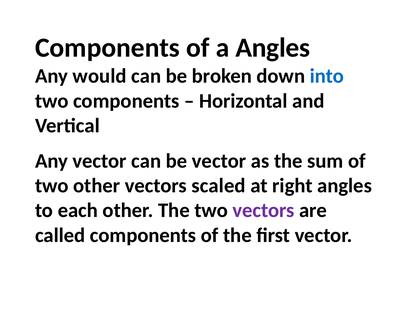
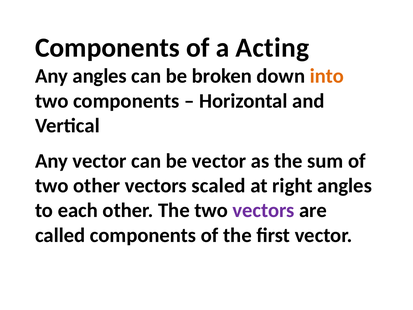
a Angles: Angles -> Acting (272, 48)
Any would: would -> angles (100, 76)
into colour: blue -> orange (327, 76)
